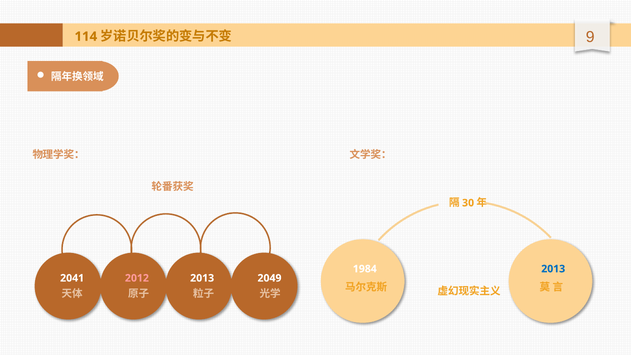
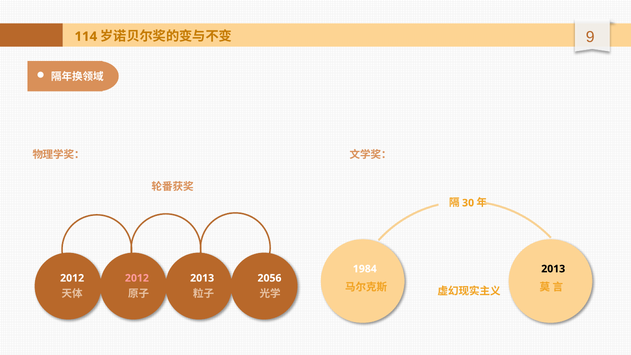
2013 colour: blue -> black (553, 269)
2041: 2041 -> 2012 (72, 278)
2049: 2049 -> 2056 (269, 278)
